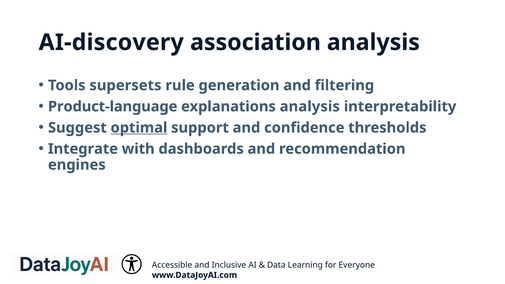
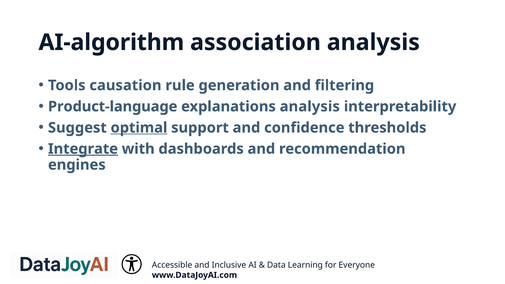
AI‑discovery: AI‑discovery -> AI‑algorithm (111, 42)
supersets: supersets -> causation (125, 85)
Integrate underline: none -> present (83, 149)
